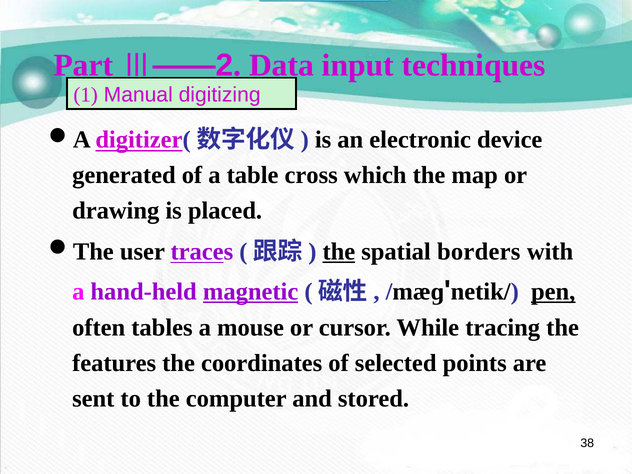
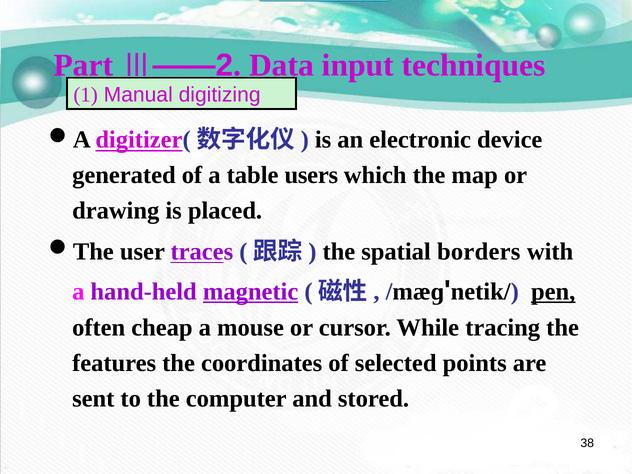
cross: cross -> users (311, 175)
the underline: present -> none (339, 252)
tables: tables -> cheap (162, 328)
